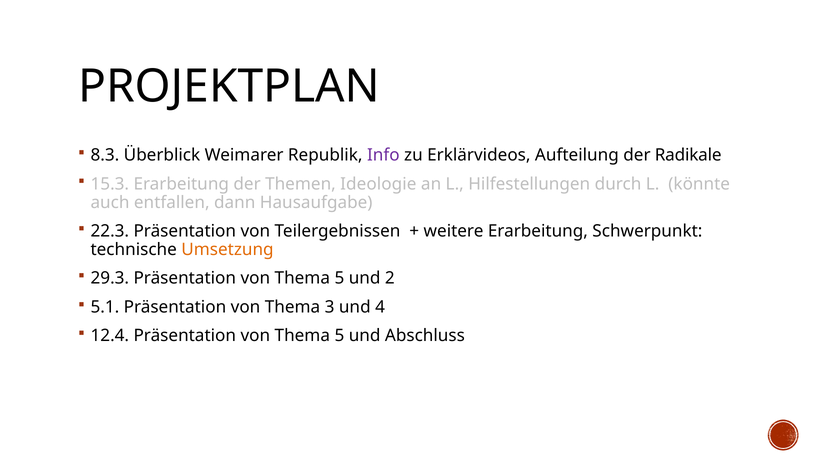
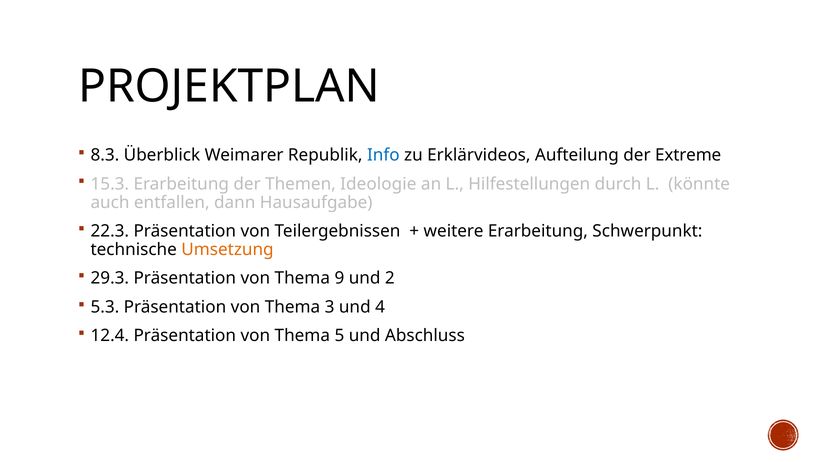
Info colour: purple -> blue (383, 155)
Radikale: Radikale -> Extreme (688, 155)
5: 5 -> 9 (339, 278)
5.1: 5.1 -> 5.3 (105, 307)
